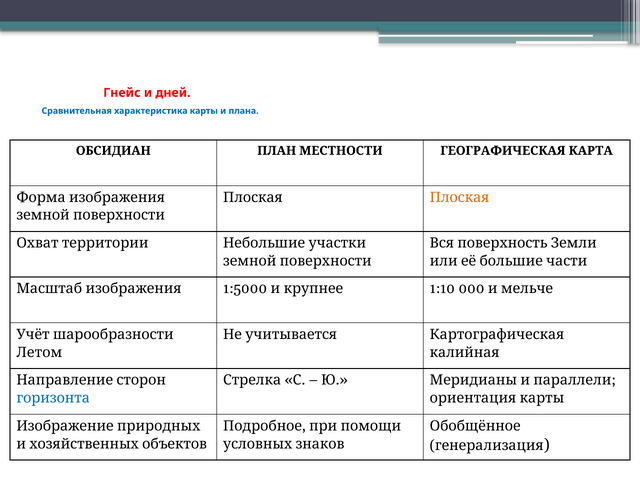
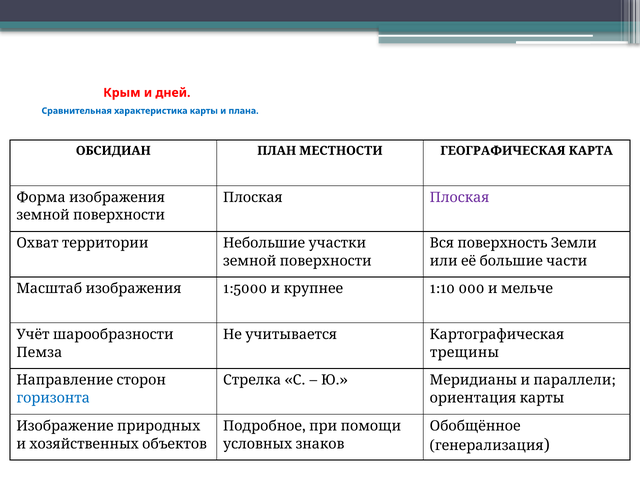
Гнейс: Гнейс -> Крым (122, 93)
Плоская colour: orange -> purple (460, 197)
Летом: Летом -> Пемза (39, 352)
калийная: калийная -> трещины (465, 352)
